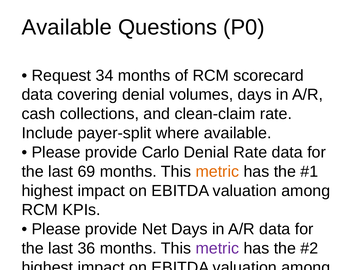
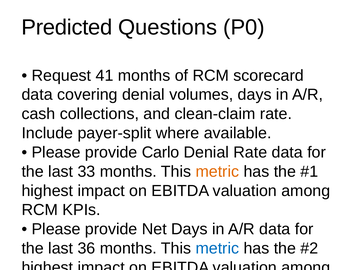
Available: Available -> Predicted (67, 27)
34: 34 -> 41 (105, 75)
69: 69 -> 33 (86, 172)
metric colour: purple -> blue (217, 248)
